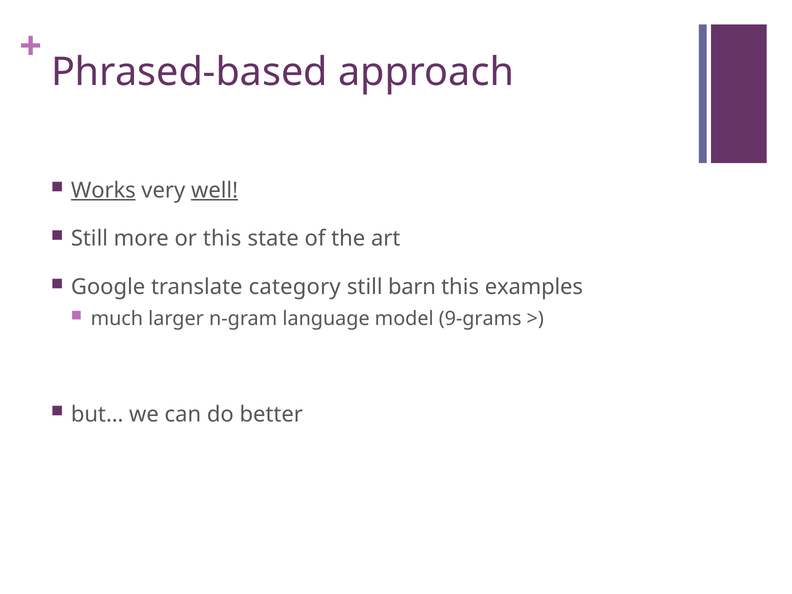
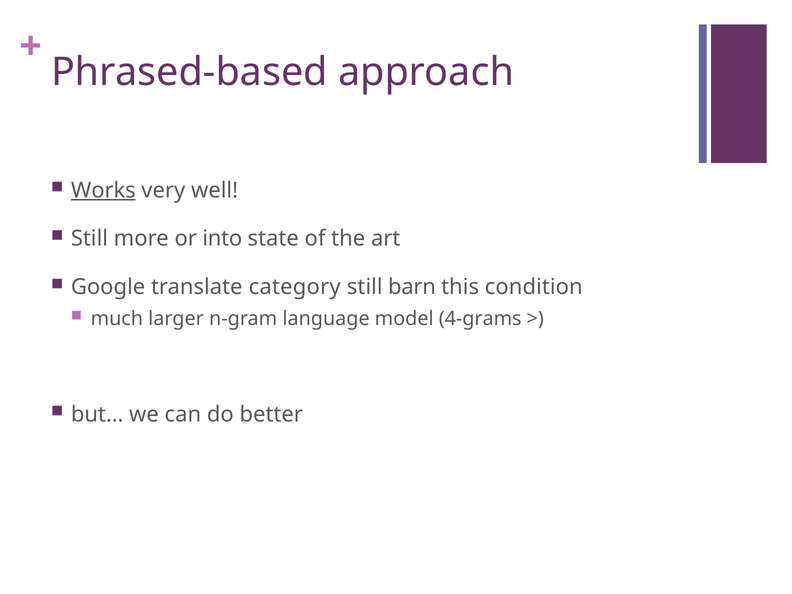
well underline: present -> none (215, 190)
or this: this -> into (222, 239)
examples: examples -> condition (534, 287)
9-grams: 9-grams -> 4-grams (480, 319)
